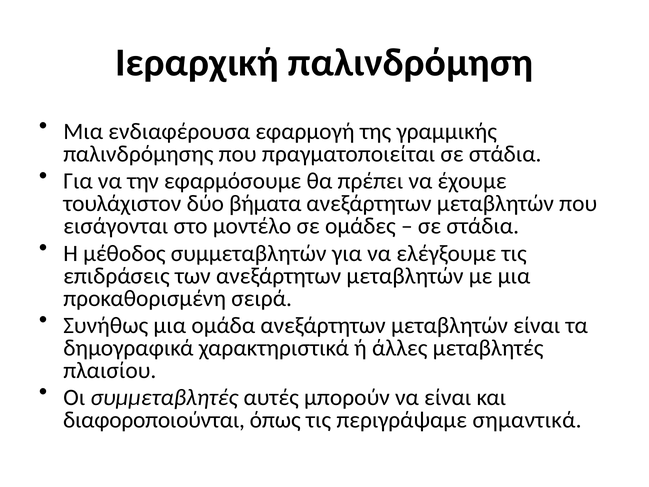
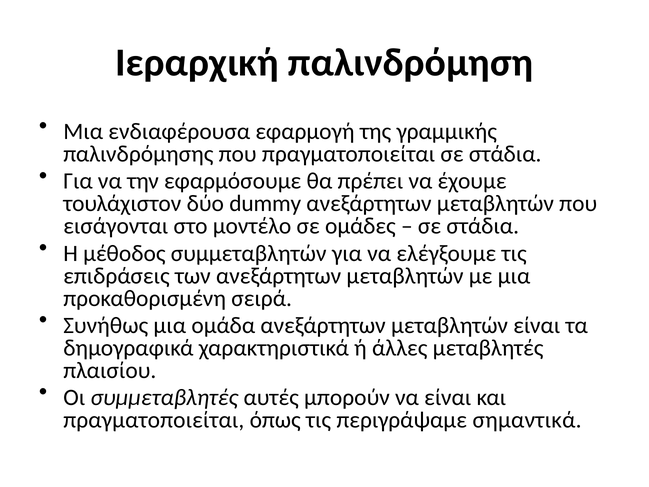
βήματα: βήματα -> dummy (265, 204)
διαφοροποιούνται: διαφοροποιούνται -> πραγματοποιείται (154, 420)
